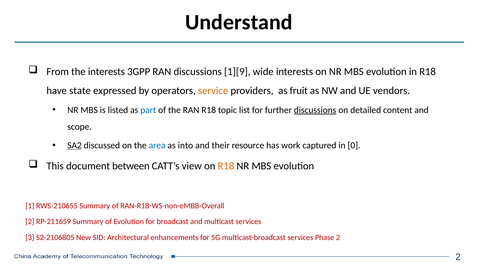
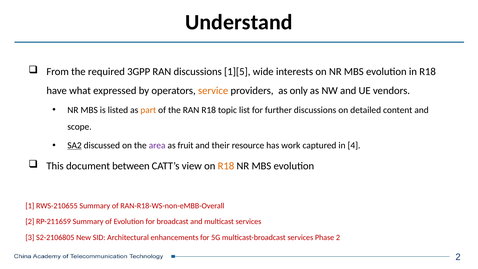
the interests: interests -> required (106, 72)
1][9: 1][9 -> 1][5 (237, 72)
state: state -> what (80, 91)
fruit: fruit -> only (299, 91)
part colour: blue -> orange (148, 110)
discussions underline: present -> none (315, 110)
area colour: blue -> purple (157, 145)
into: into -> fruit (186, 145)
0: 0 -> 4 (354, 145)
